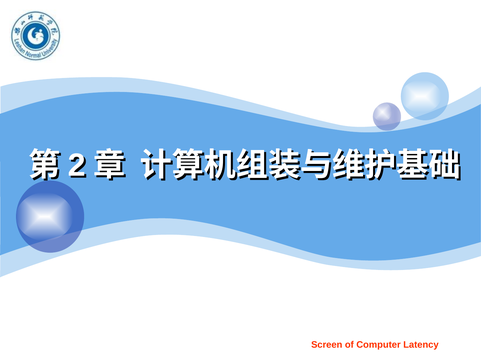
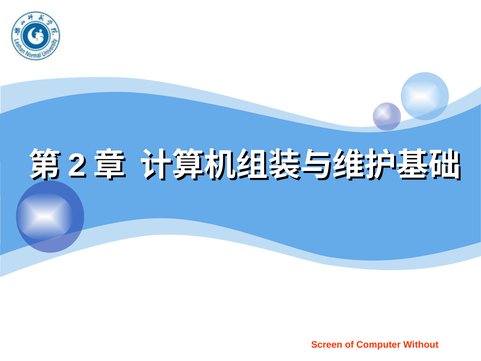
Latency: Latency -> Without (421, 344)
